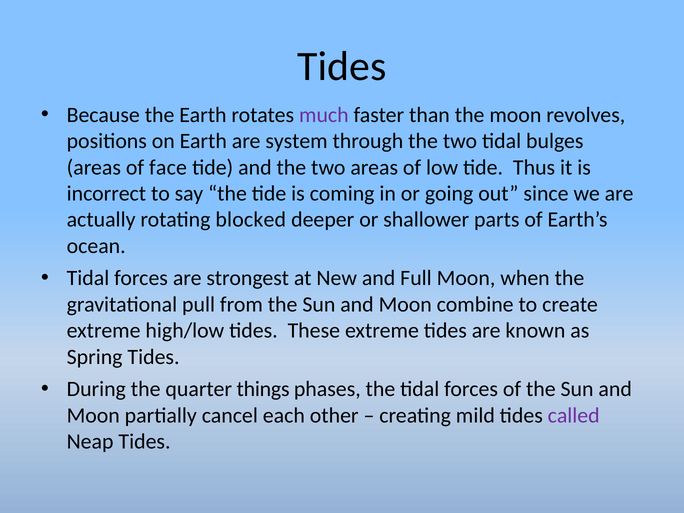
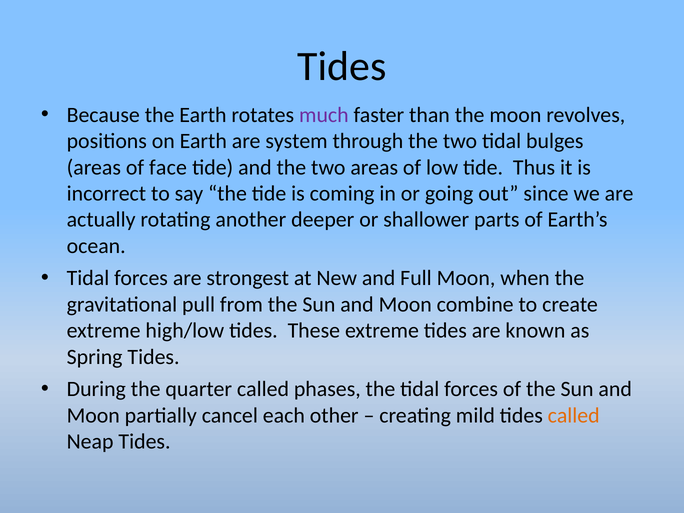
blocked: blocked -> another (251, 220)
quarter things: things -> called (263, 389)
called colour: purple -> orange (574, 415)
